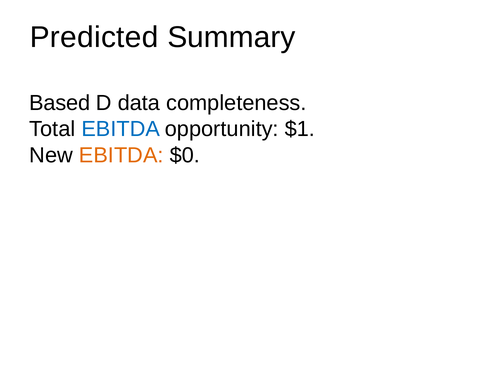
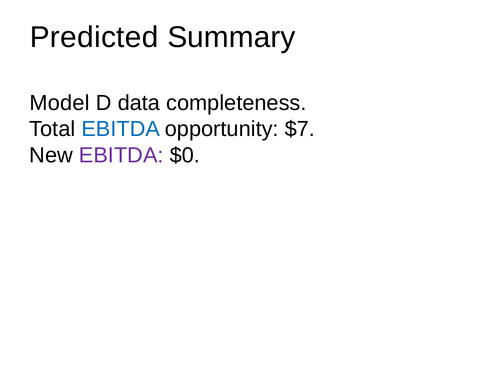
Based: Based -> Model (59, 103)
$1: $1 -> $7 (300, 129)
EBITDA colour: orange -> purple (121, 155)
